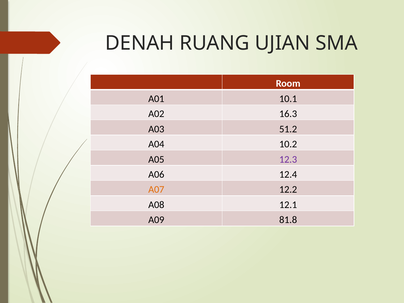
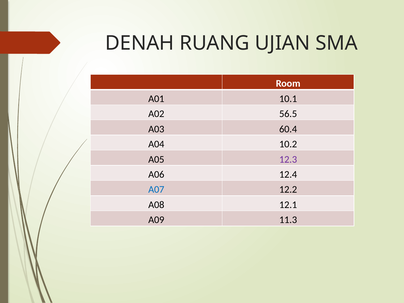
16.3: 16.3 -> 56.5 (288, 114)
51.2: 51.2 -> 60.4 (288, 129)
A07 colour: orange -> blue (156, 190)
81.8: 81.8 -> 11.3 (288, 220)
